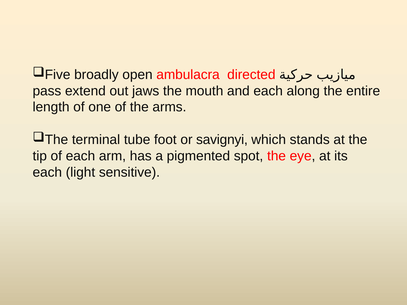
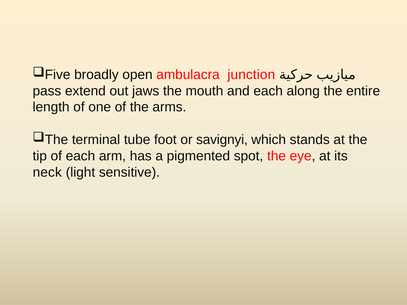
directed: directed -> junction (251, 75)
each: each -> neck (47, 172)
